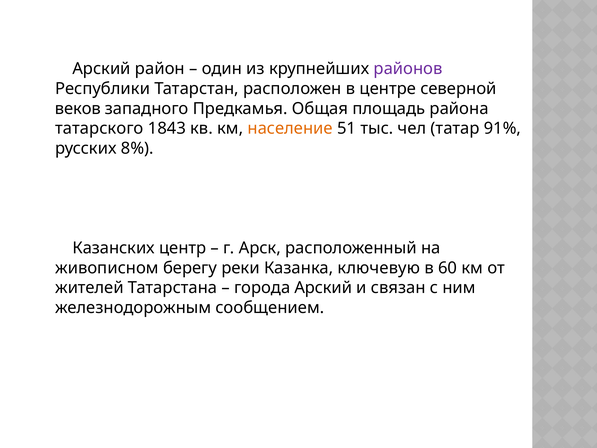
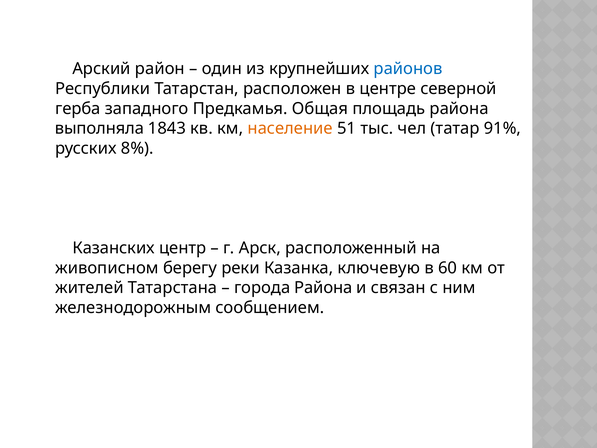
районов colour: purple -> blue (408, 69)
веков: веков -> герба (78, 108)
татарского: татарского -> выполняла (99, 128)
города Арский: Арский -> Района (323, 288)
